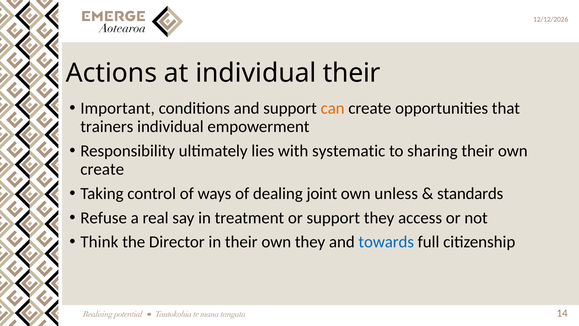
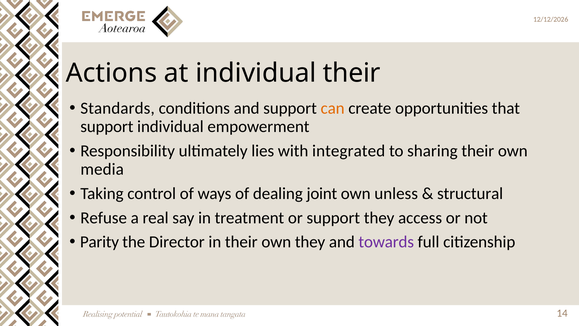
Important: Important -> Standards (118, 108)
trainers: trainers -> support (107, 126)
systematic: systematic -> integrated (349, 151)
create: create -> media (102, 169)
standards: standards -> structural (470, 193)
Think: Think -> Parity (100, 242)
towards colour: blue -> purple (386, 242)
